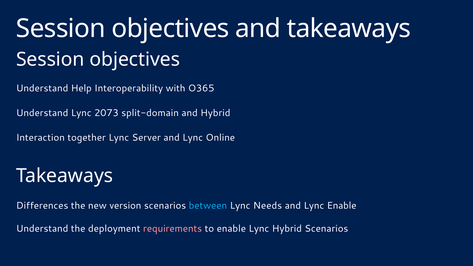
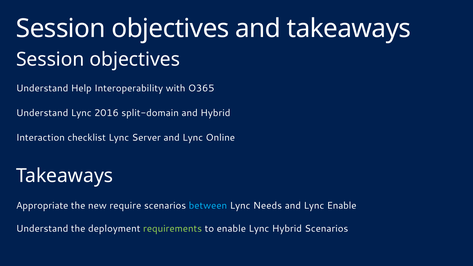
2073: 2073 -> 2016 (106, 113)
together: together -> checklist (87, 138)
Differences: Differences -> Appropriate (42, 206)
version: version -> require (125, 206)
requirements colour: pink -> light green (173, 229)
